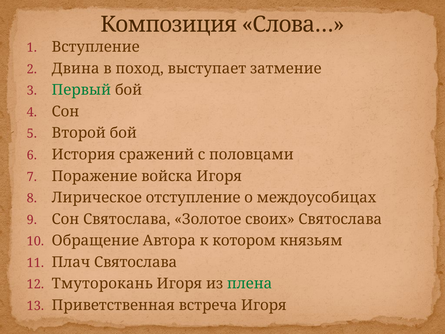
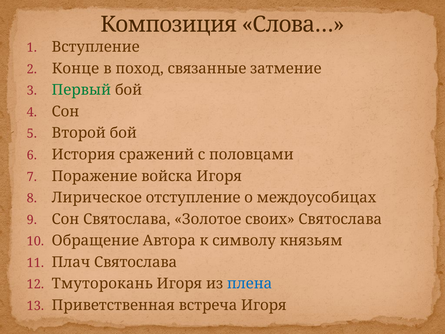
Двина: Двина -> Конце (76, 68)
выступает: выступает -> связанные (207, 68)
котором: котором -> символу (244, 241)
плена colour: green -> blue (250, 284)
